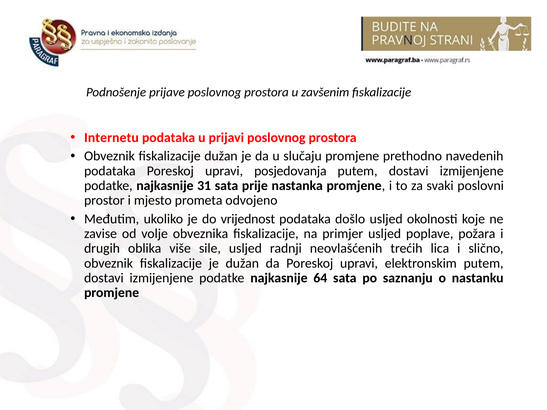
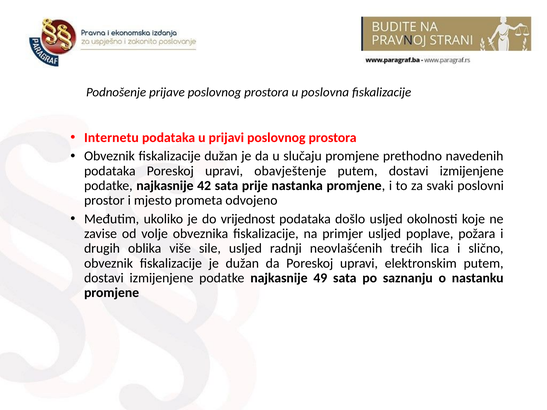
zavšenim: zavšenim -> poslovna (325, 92)
posjedovanja: posjedovanja -> obavještenje (290, 171)
31: 31 -> 42 (204, 186)
64: 64 -> 49 (320, 278)
